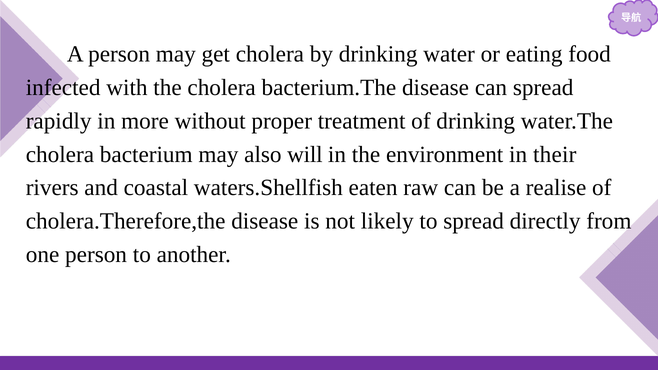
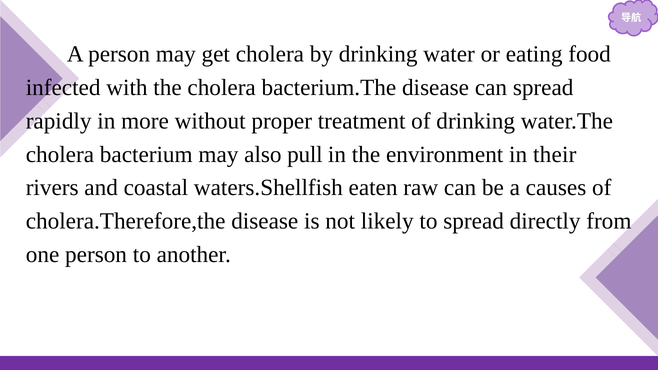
will: will -> pull (305, 154)
realise: realise -> causes (556, 188)
